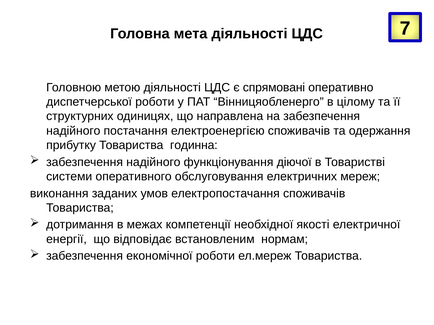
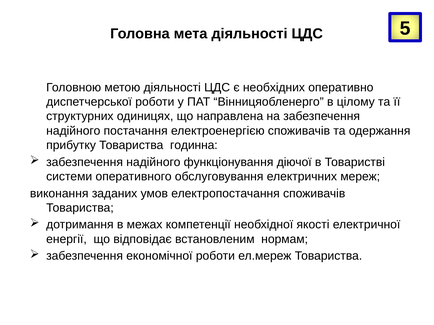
7: 7 -> 5 (405, 29)
спрямовані: спрямовані -> необхідних (274, 88)
